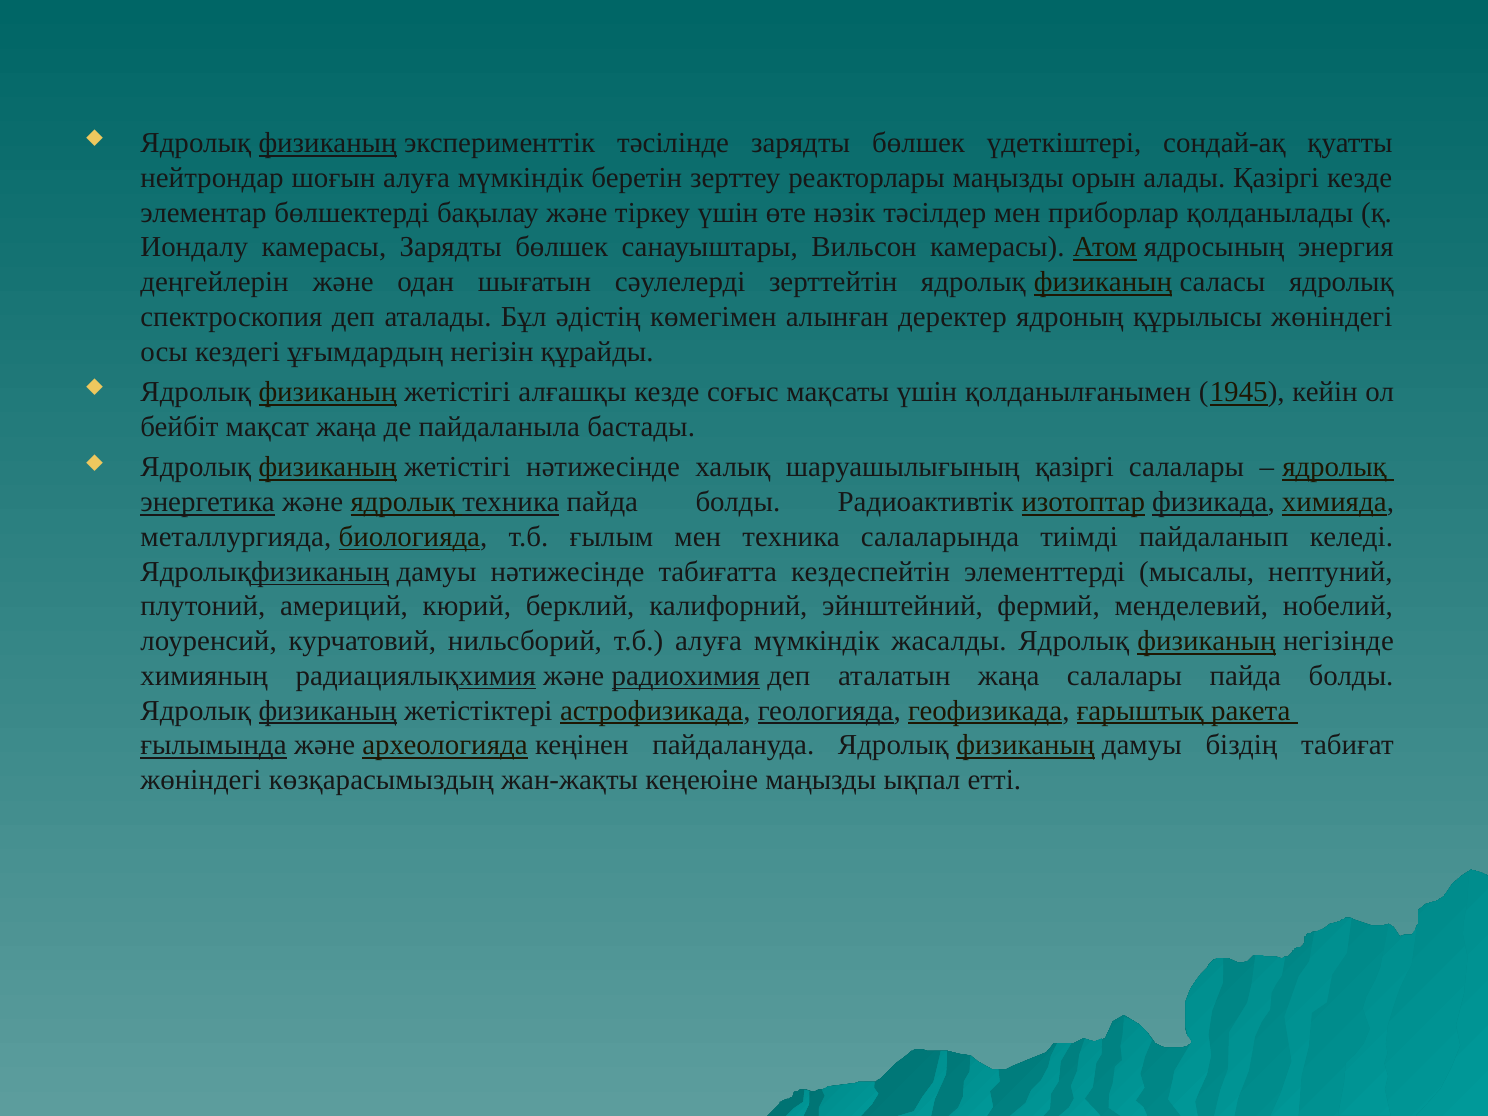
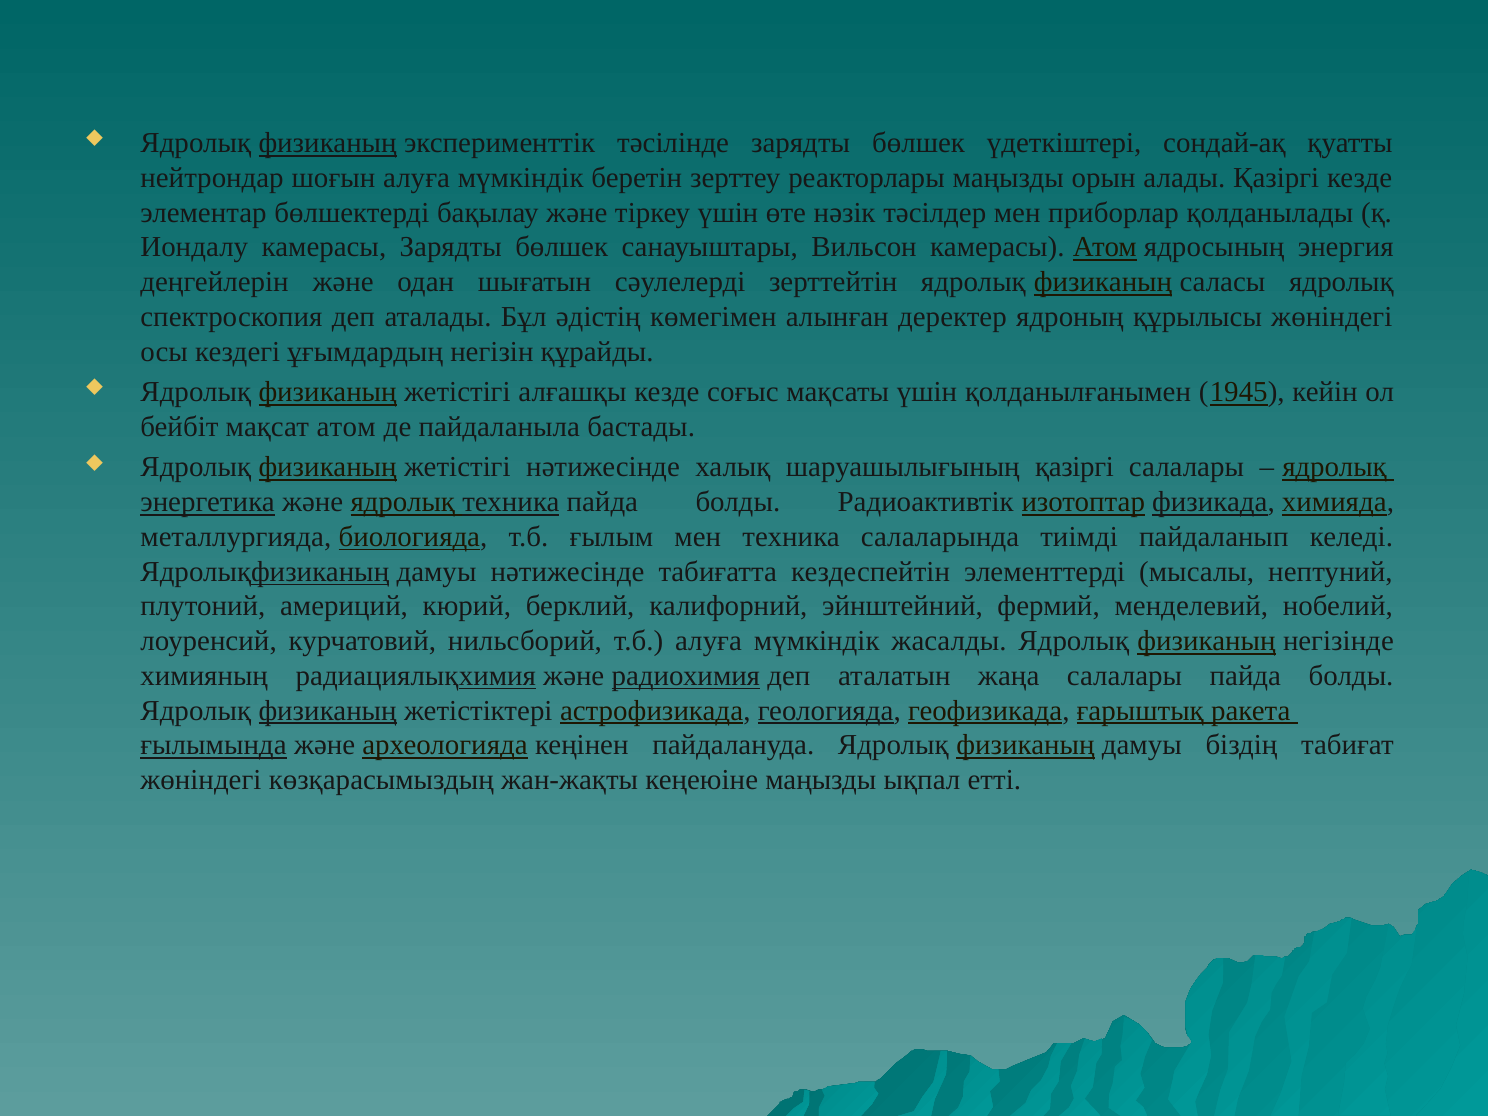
мақсат жаңа: жаңа -> атом (346, 427)
